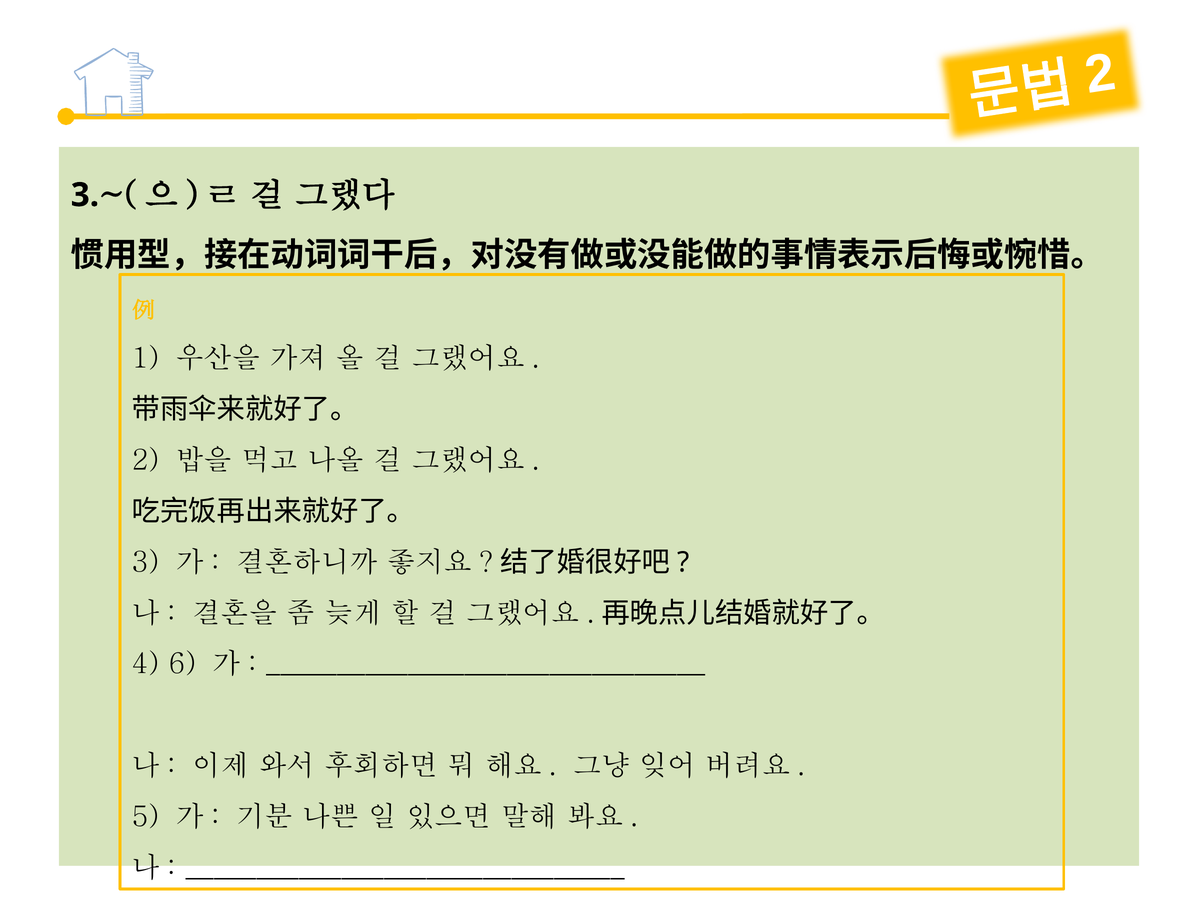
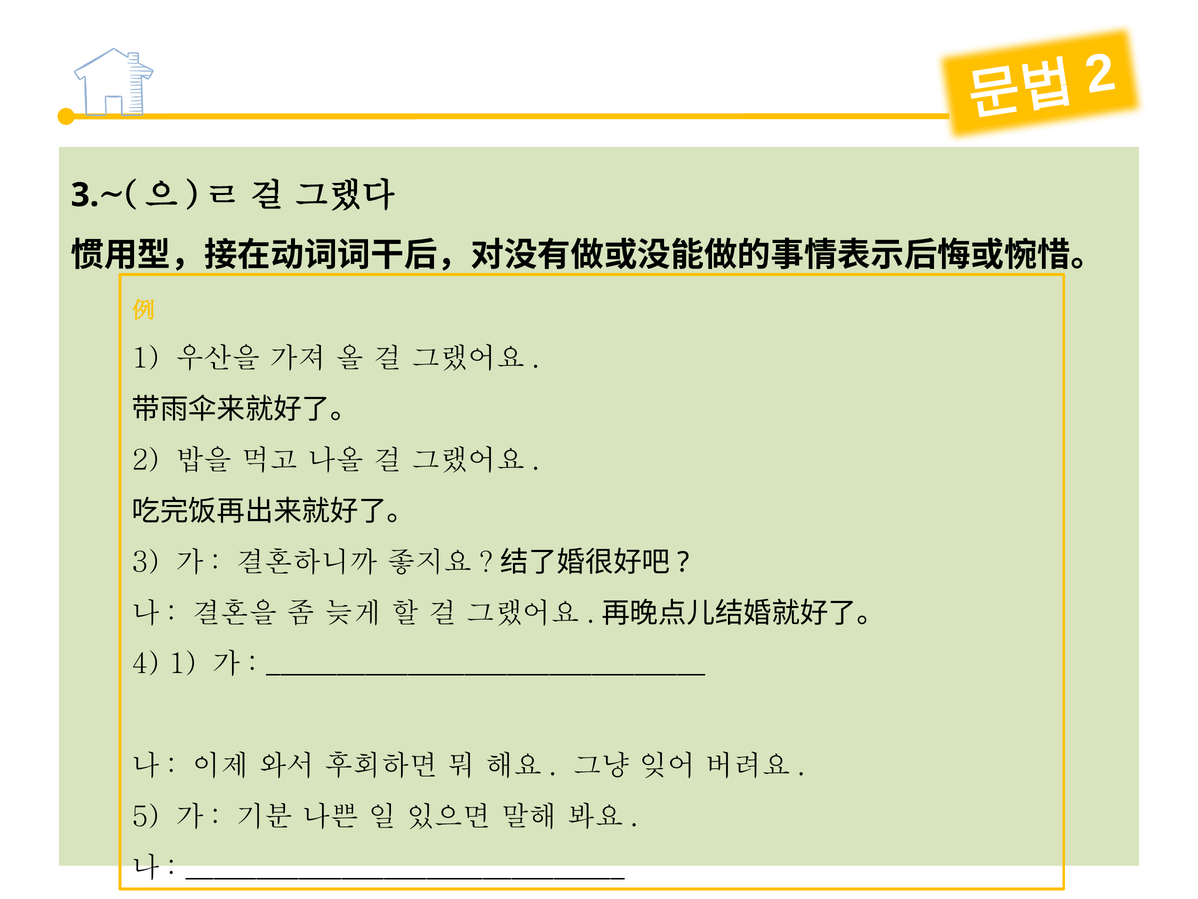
4 6: 6 -> 1 (182, 664)
